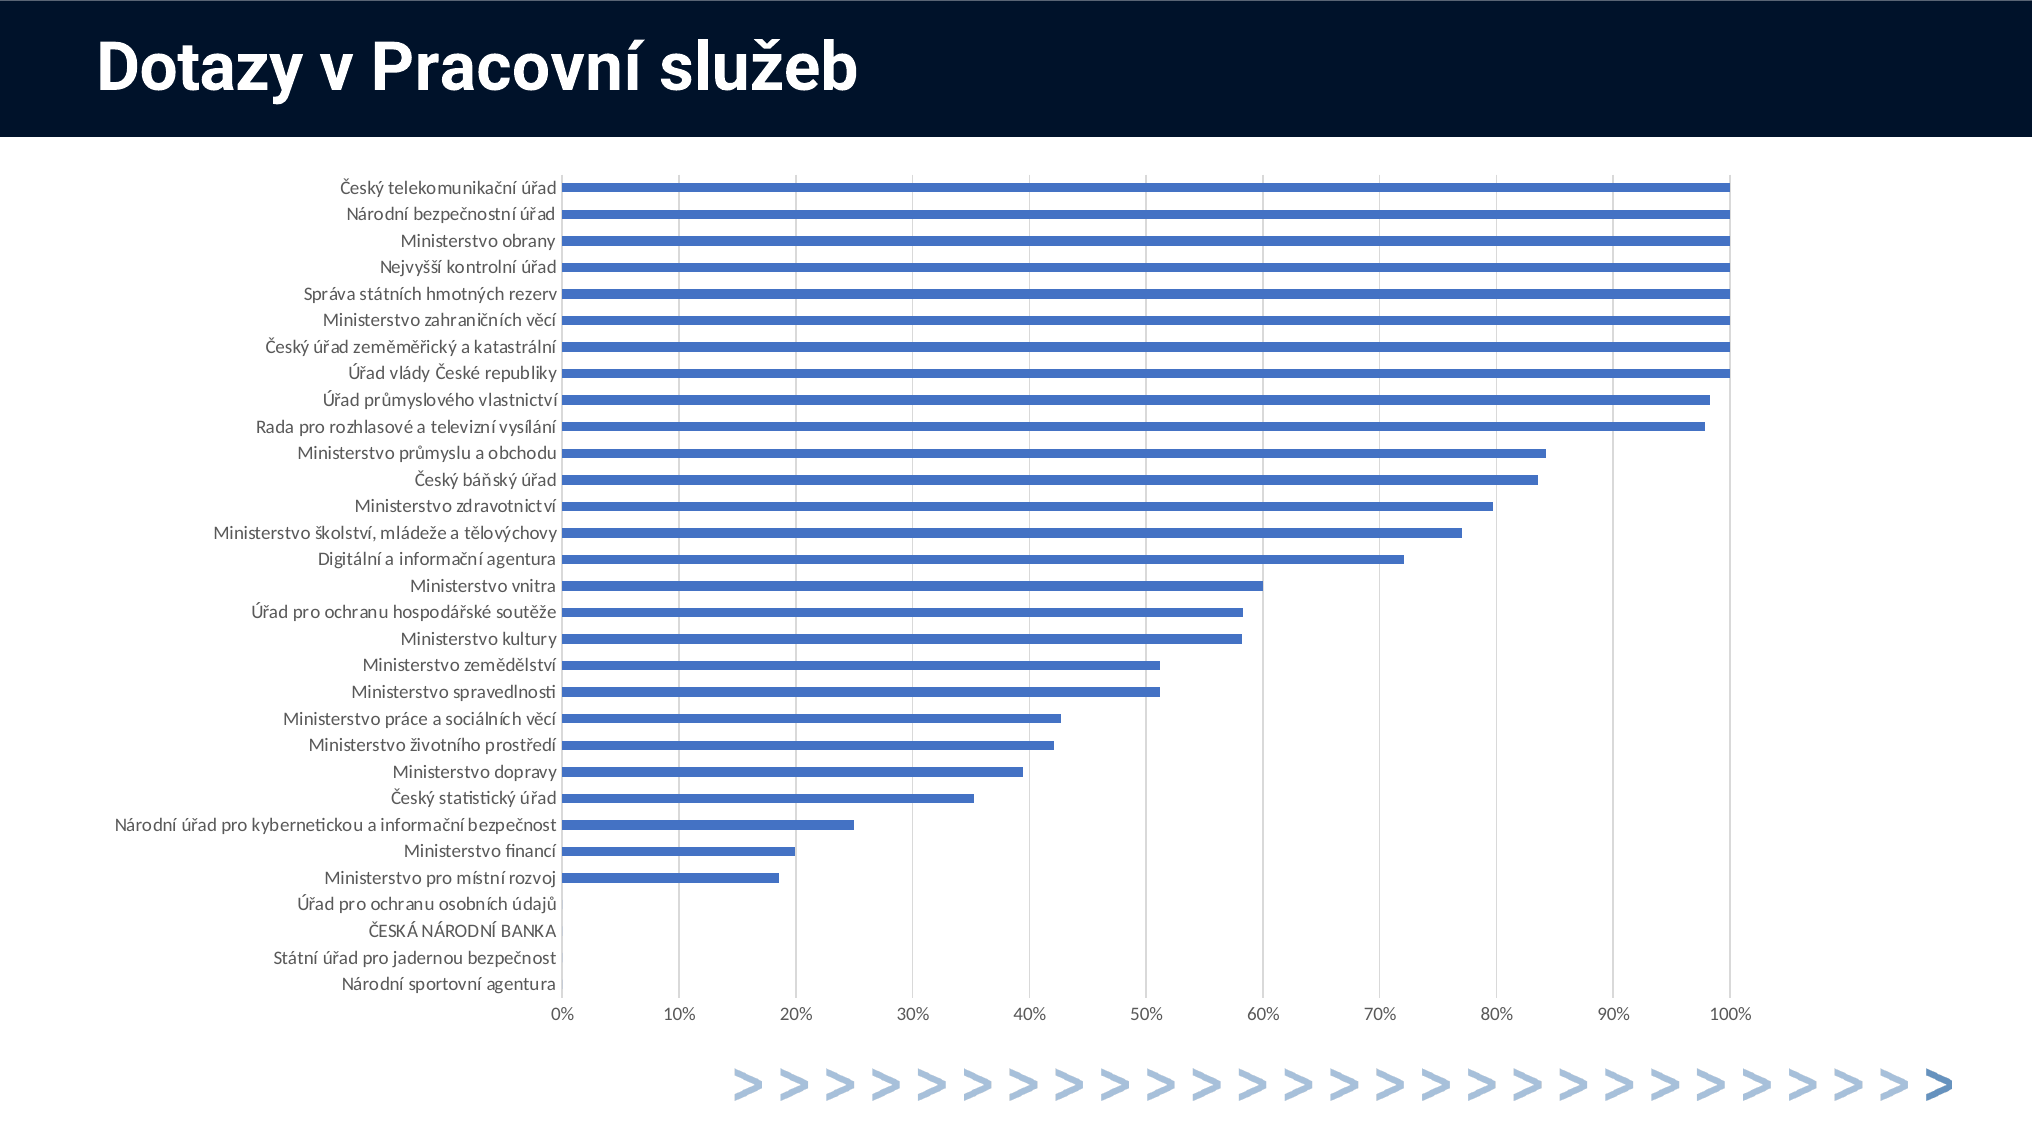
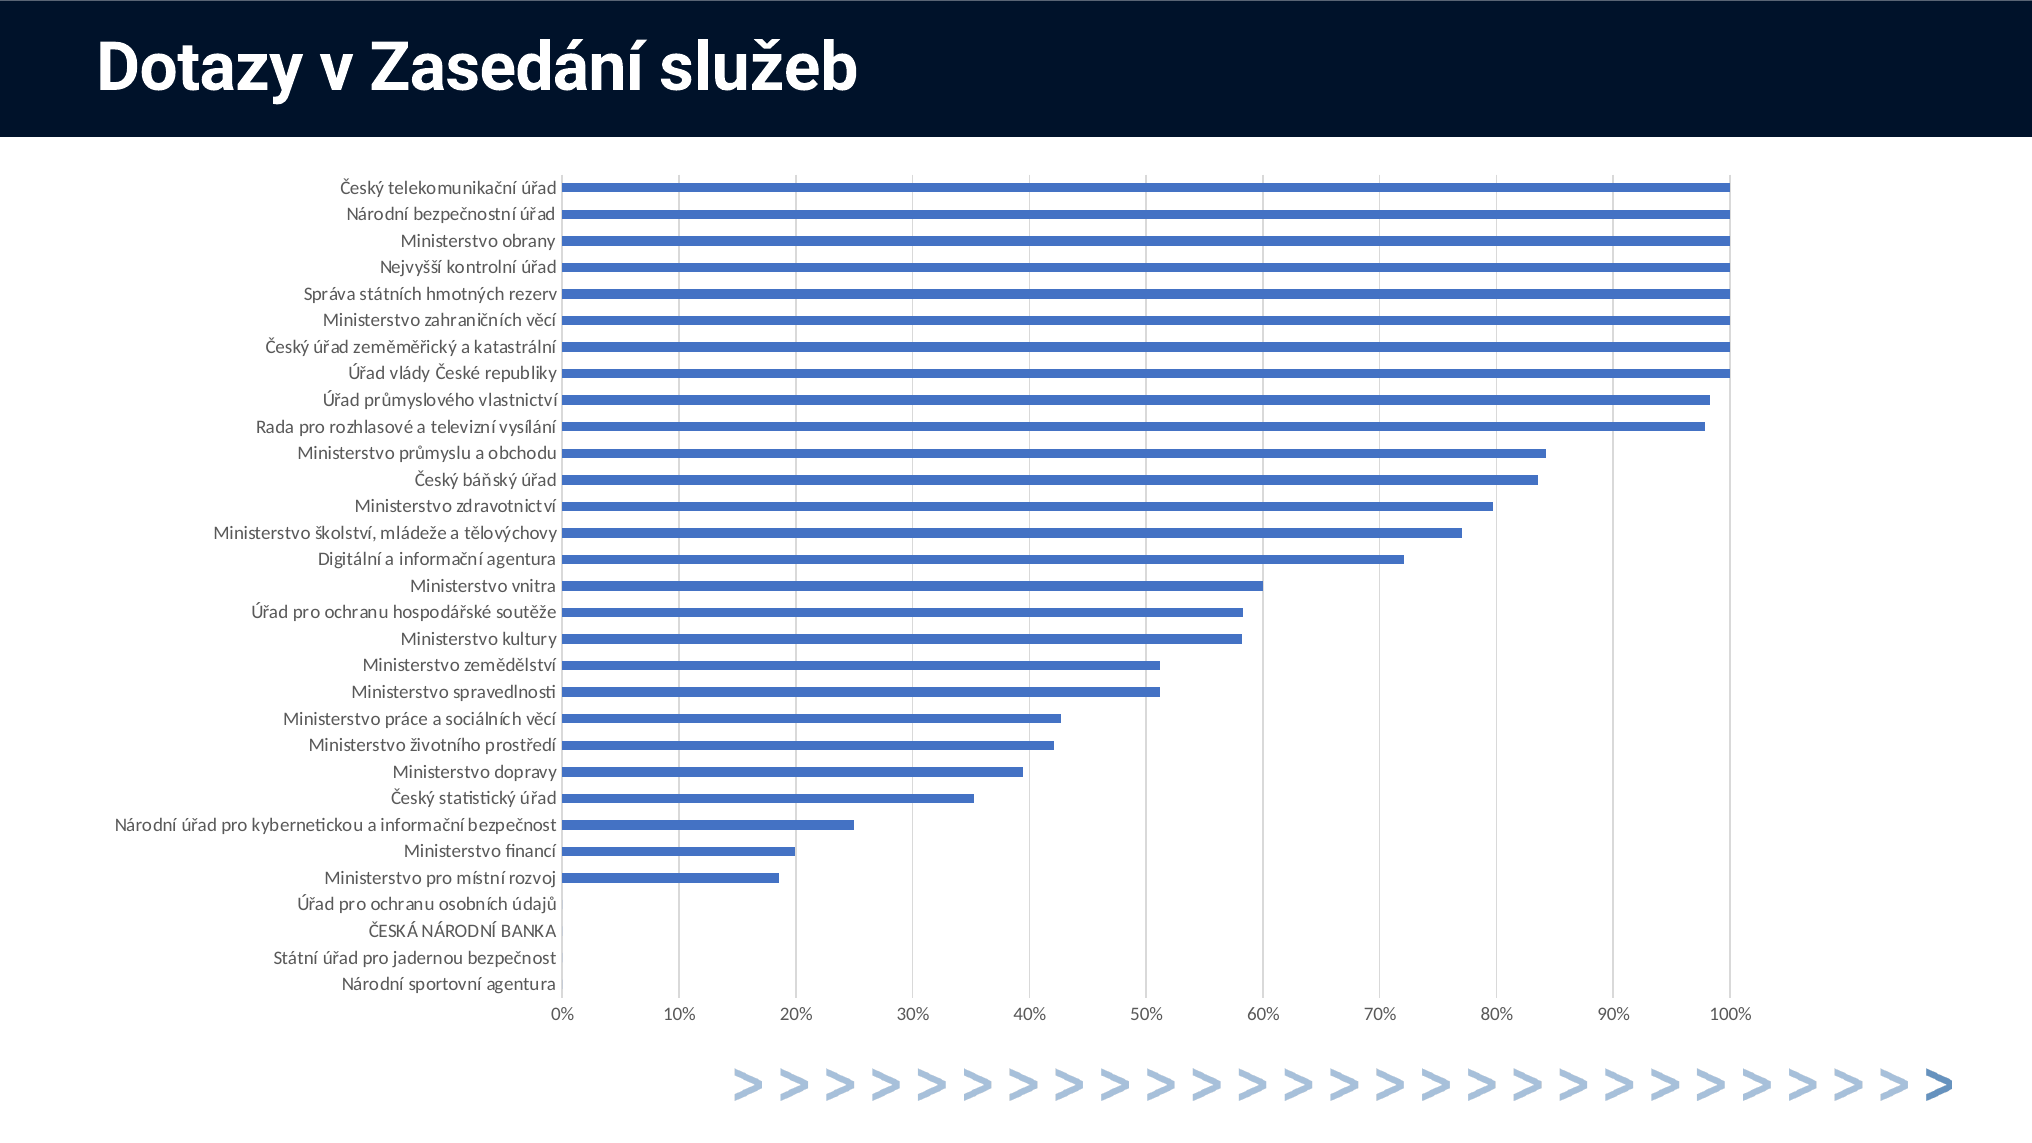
Pracovní: Pracovní -> Zasedání (507, 68)
